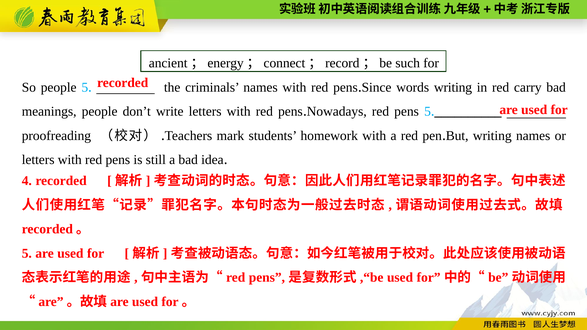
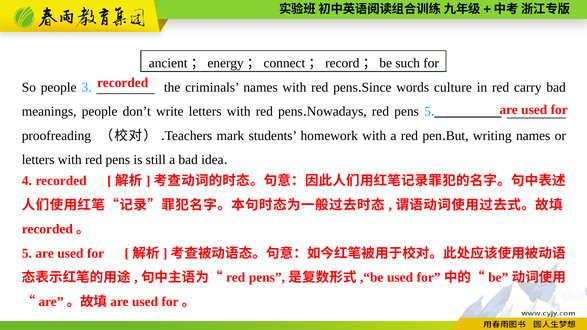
people 5: 5 -> 3 (85, 87)
words writing: writing -> culture (453, 87)
